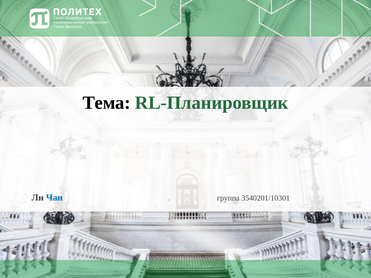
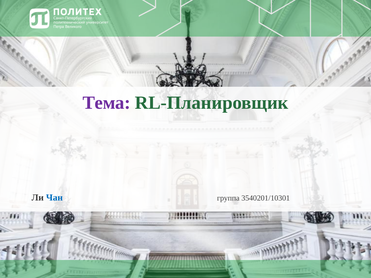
Тема colour: black -> purple (107, 103)
